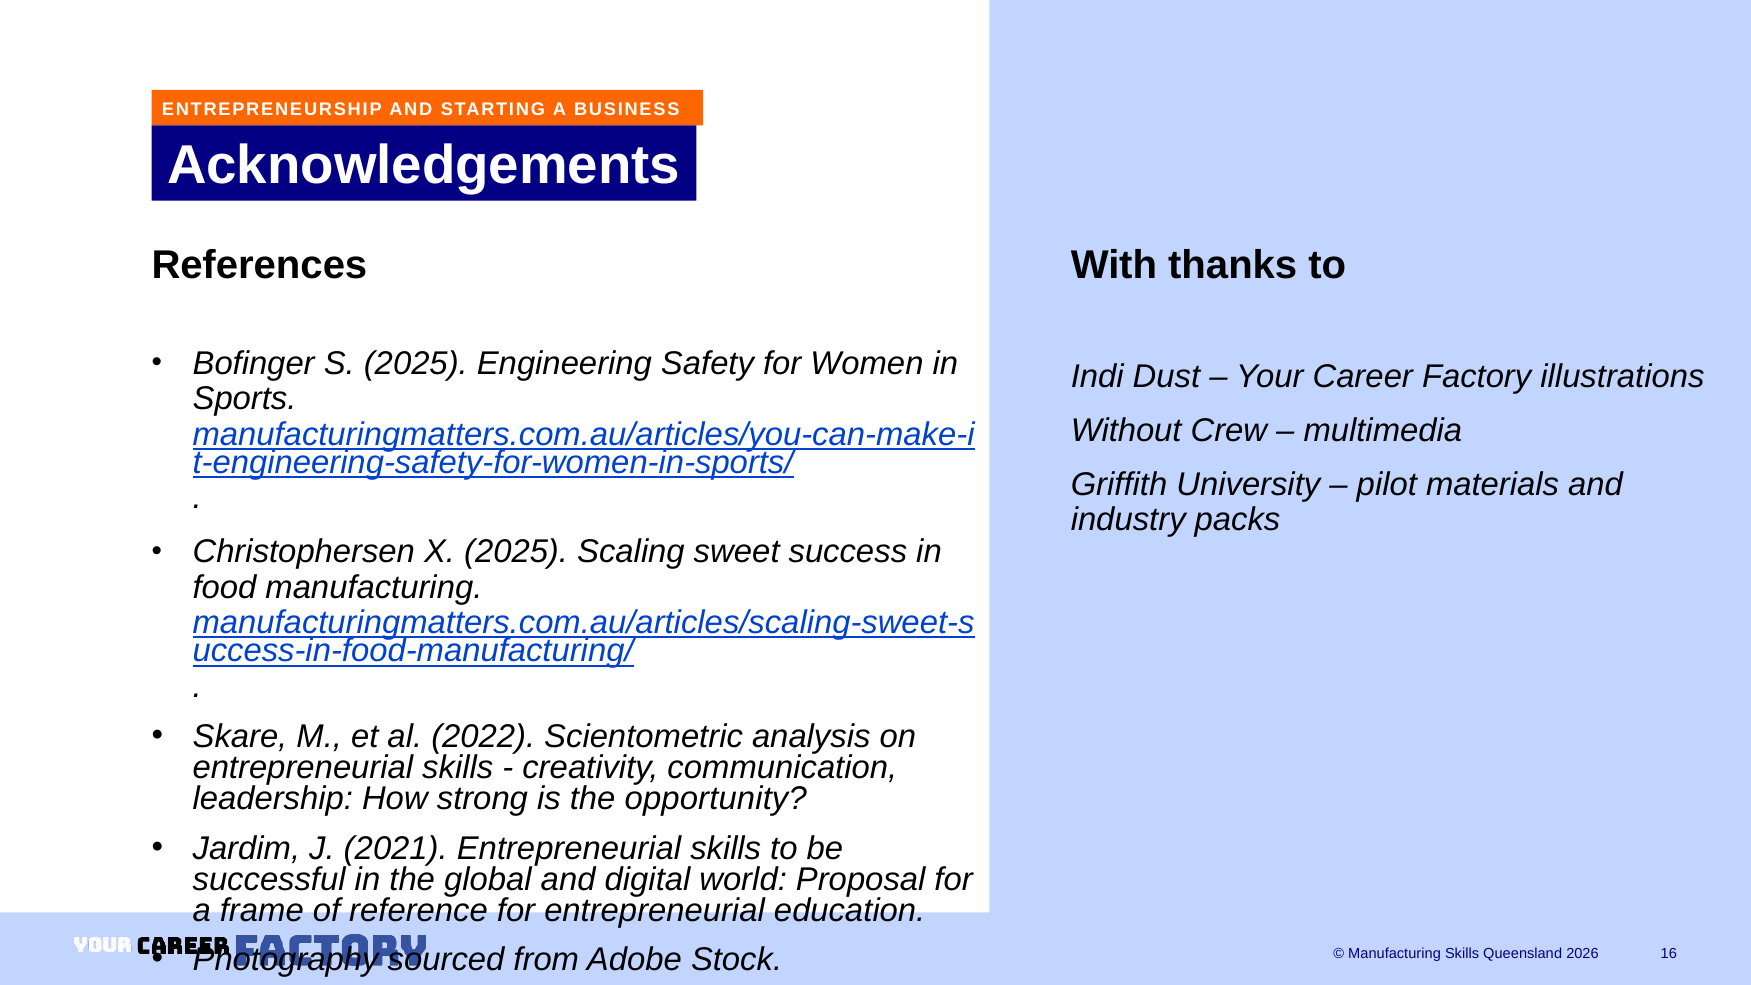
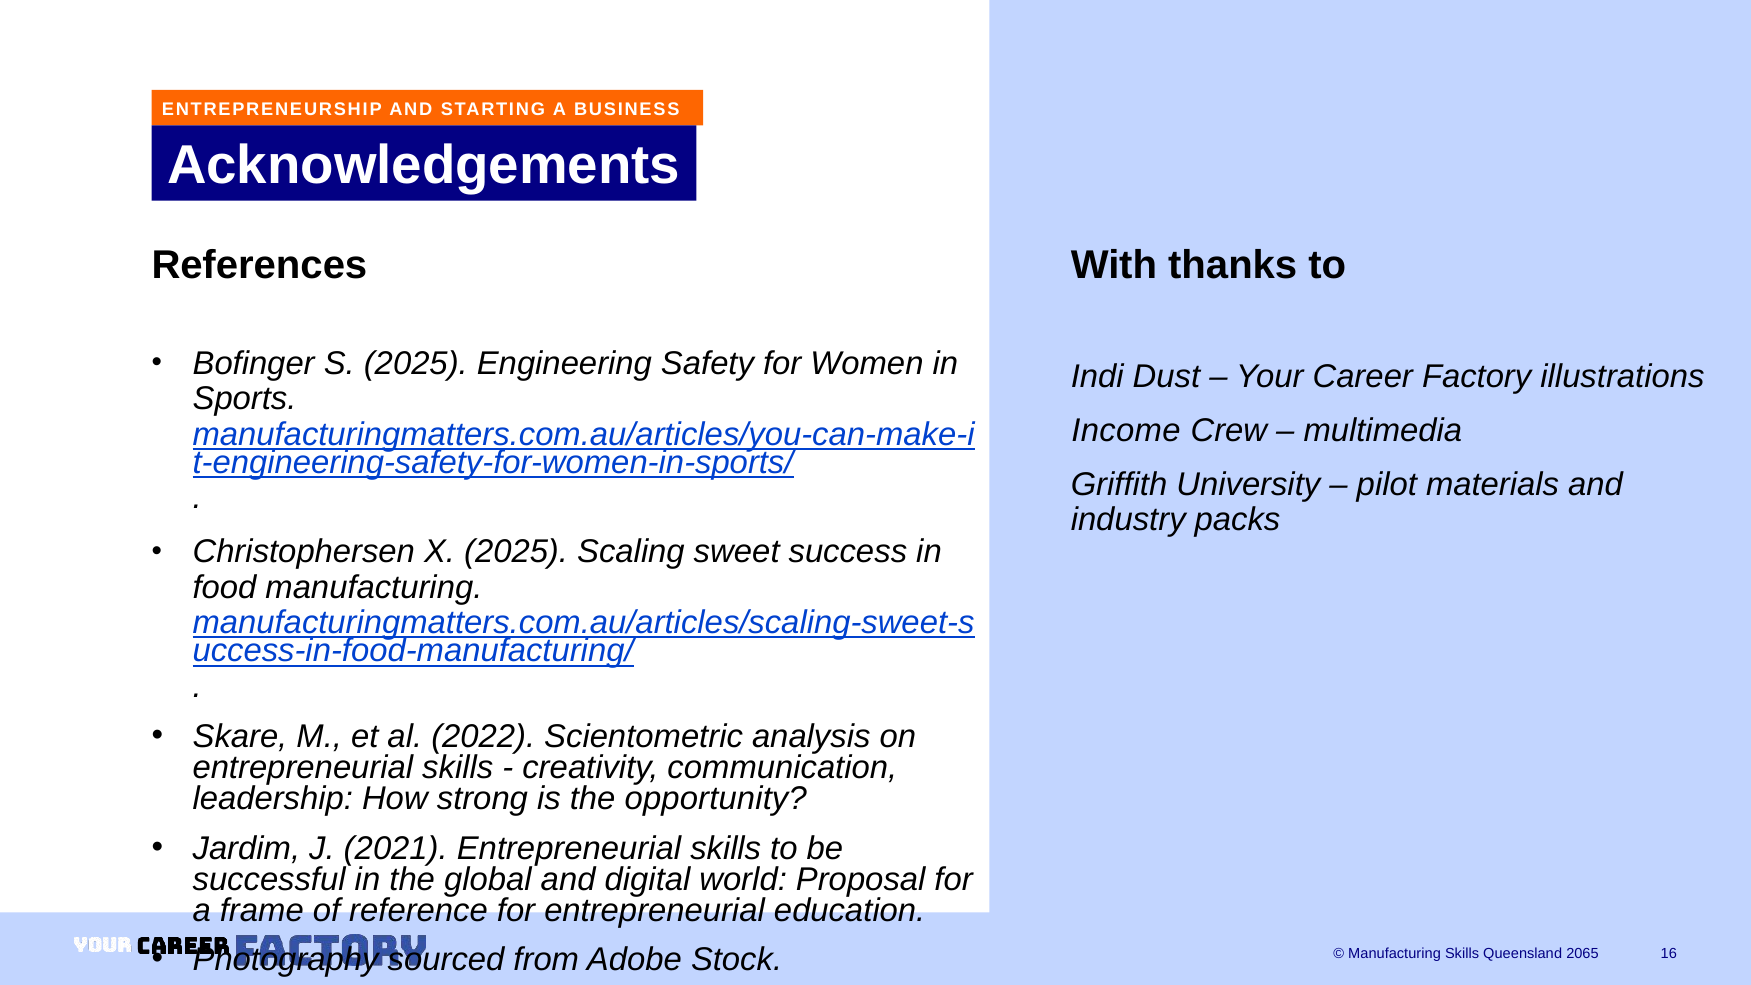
Without: Without -> Income (1126, 431)
2026: 2026 -> 2065 (1582, 953)
